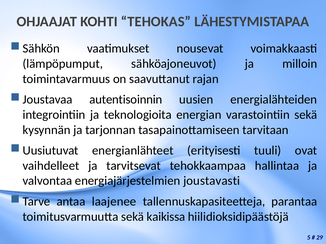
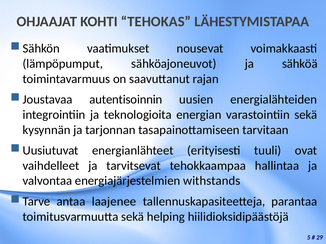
milloin: milloin -> sähköä (300, 64)
joustavasti: joustavasti -> withstands (212, 181)
kaikissa: kaikissa -> helping (166, 217)
